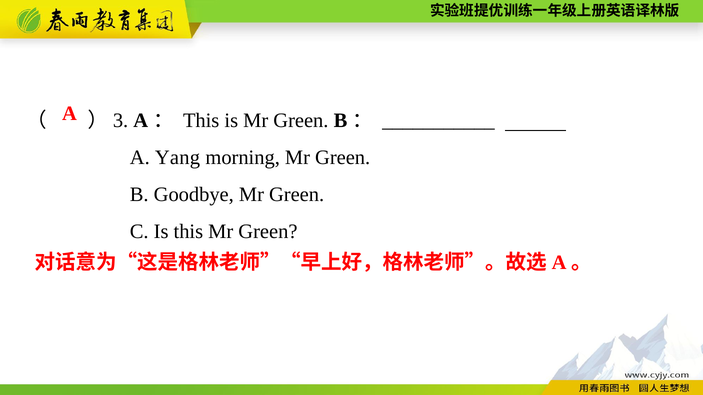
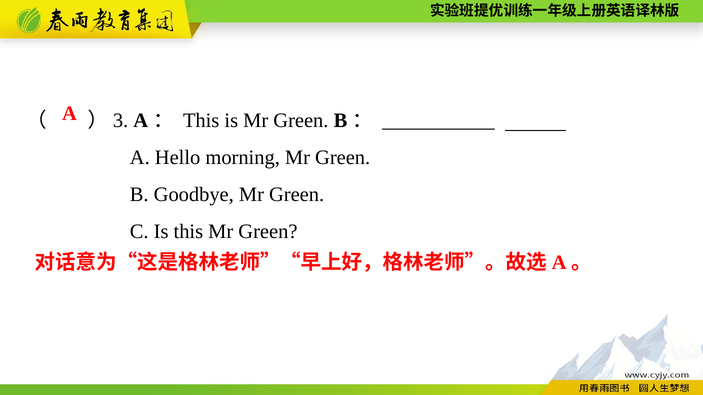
Yang: Yang -> Hello (178, 158)
